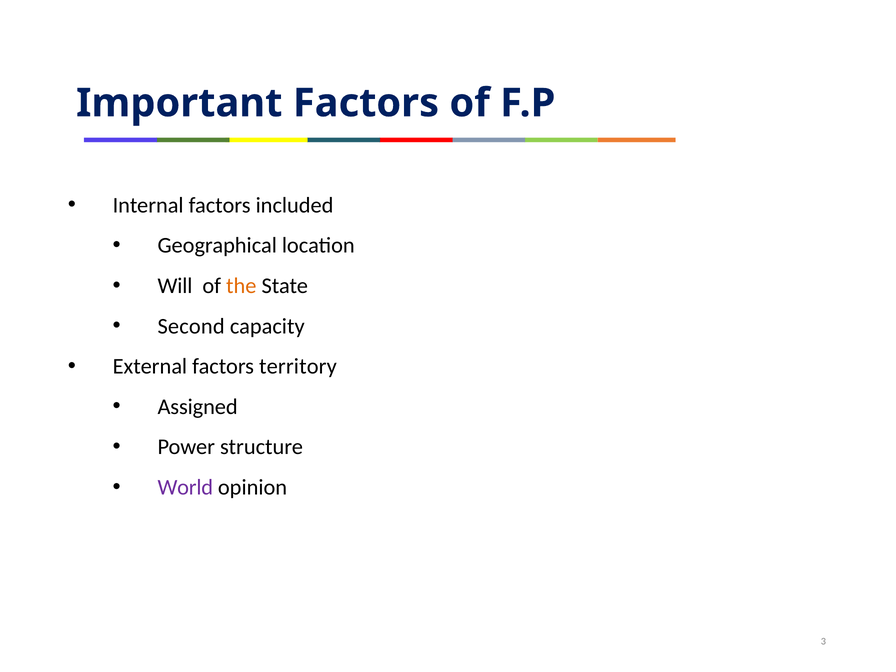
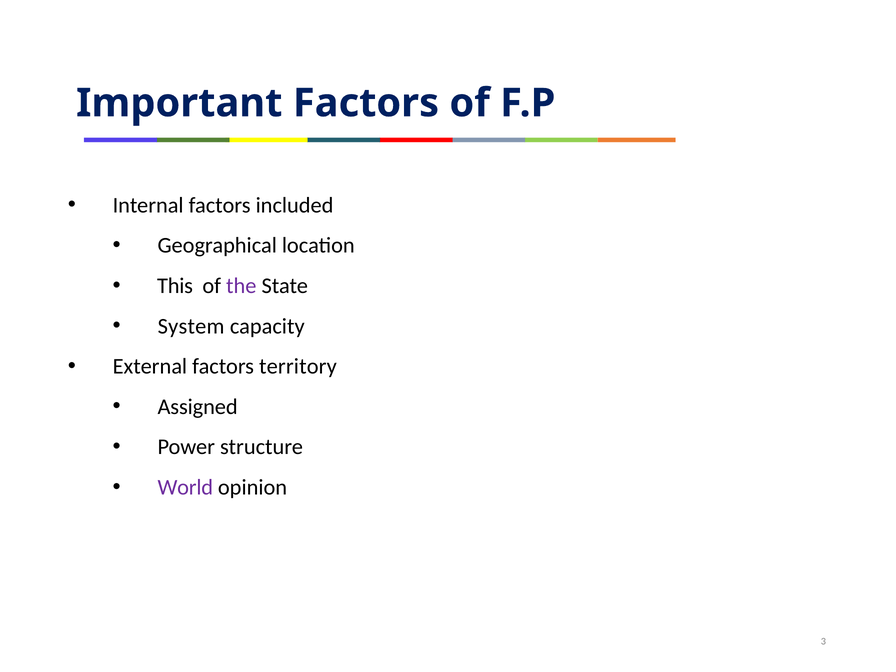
Will: Will -> This (175, 286)
the colour: orange -> purple (241, 286)
Second: Second -> System (191, 326)
